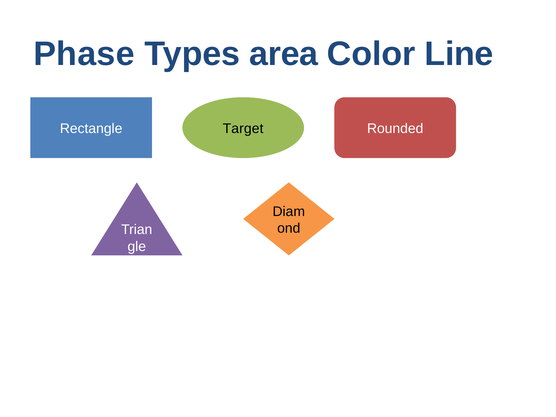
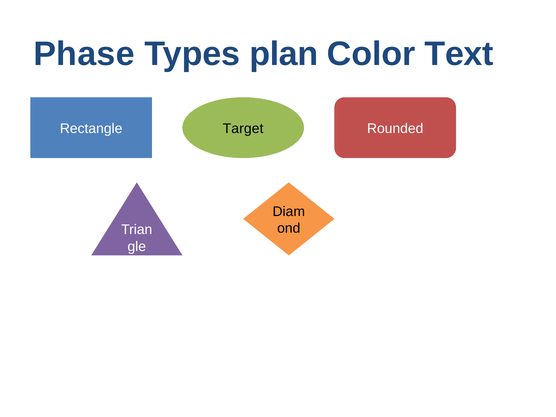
area: area -> plan (284, 54)
Line: Line -> Text (459, 54)
